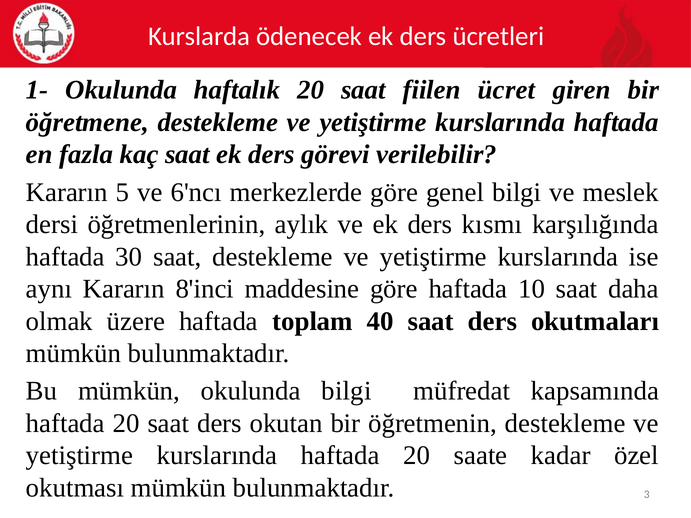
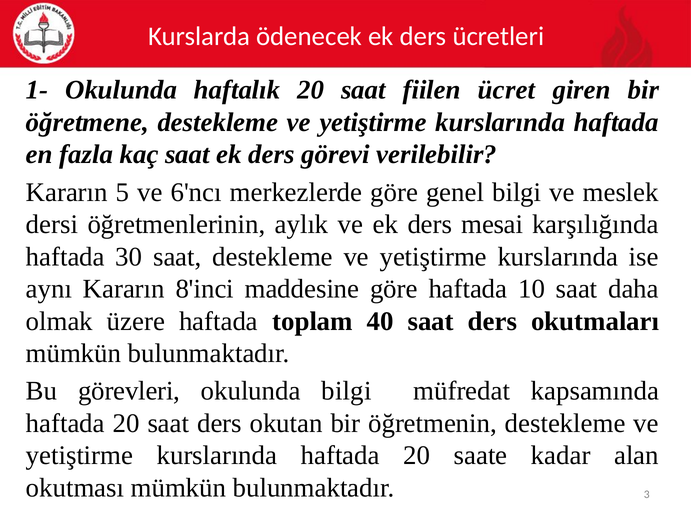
kısmı: kısmı -> mesai (492, 225)
Bu mümkün: mümkün -> görevleri (129, 391)
özel: özel -> alan (636, 456)
